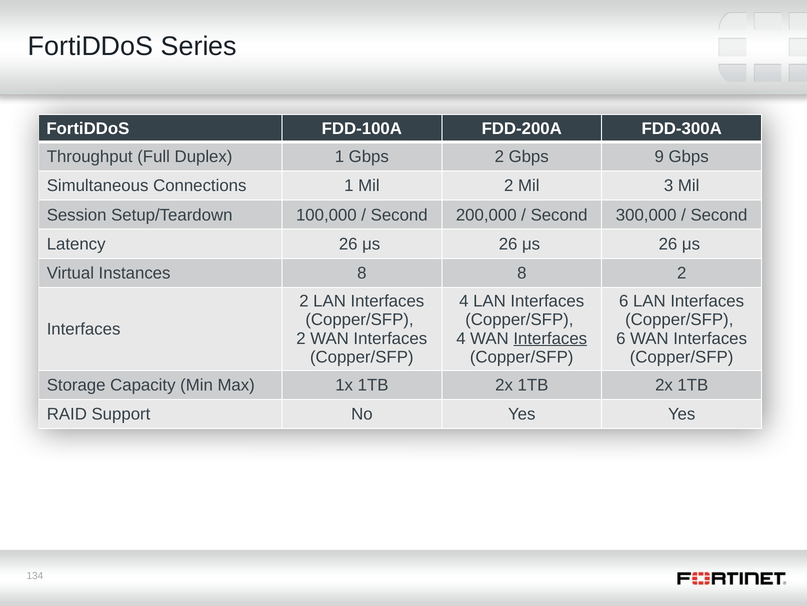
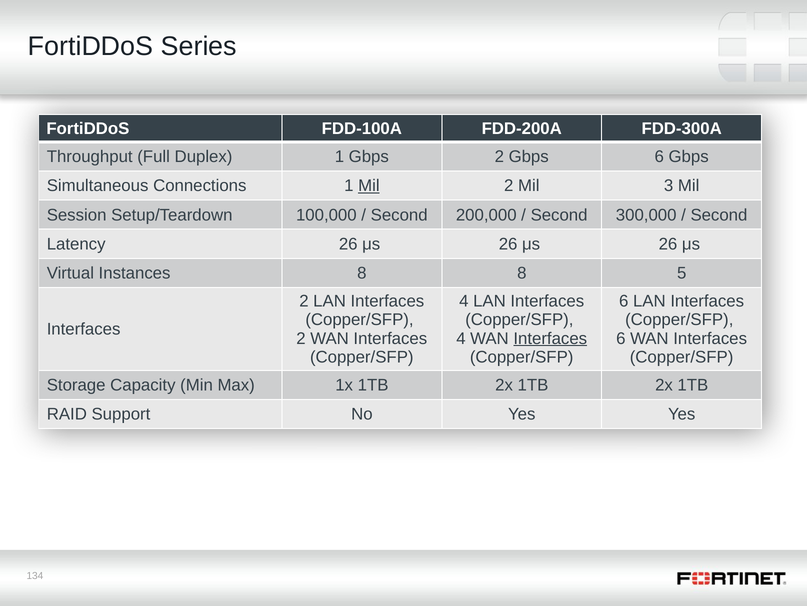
Gbps 9: 9 -> 6 (659, 157)
Mil underline: none -> present (369, 186)
8 2: 2 -> 5 (682, 273)
